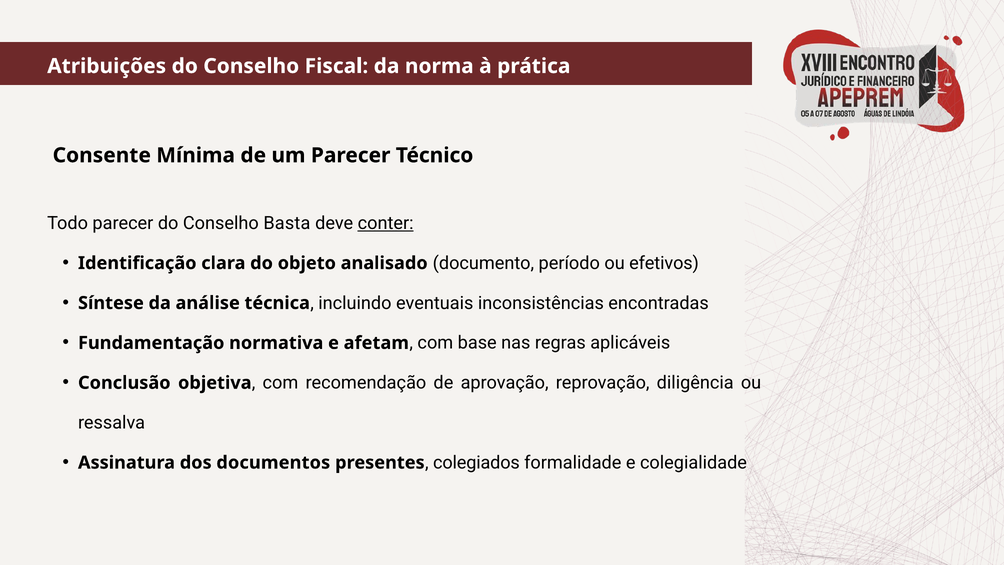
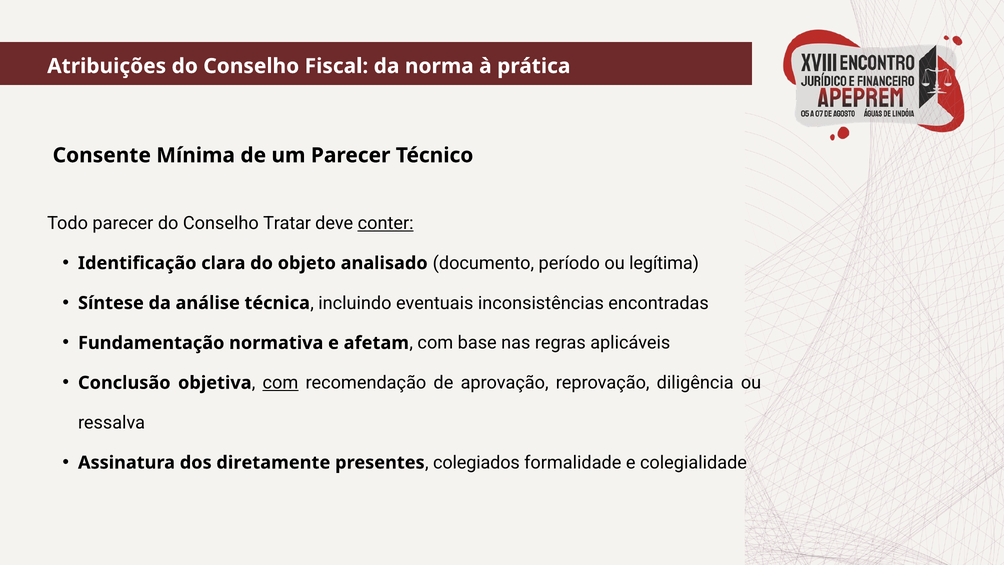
Basta: Basta -> Tratar (287, 223)
efetivos: efetivos -> legítima (664, 263)
com underline: none -> present (280, 383)
documentos: documentos -> diretamente (273, 462)
